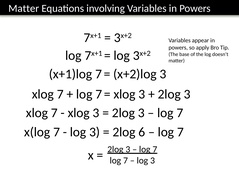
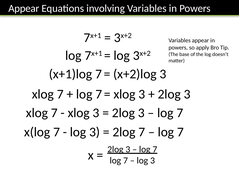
Matter: Matter -> Appear (24, 8)
2log 6: 6 -> 7 (142, 131)
